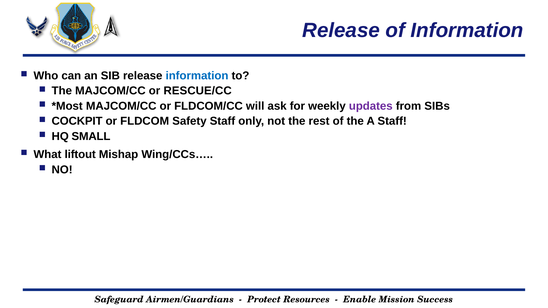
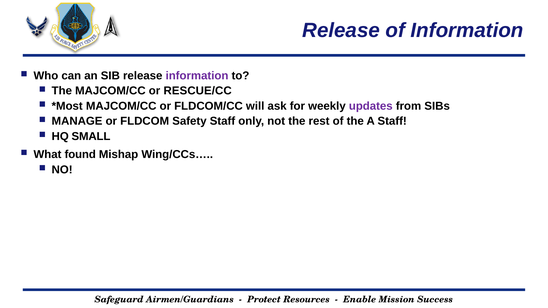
information colour: blue -> purple (197, 76)
COCKPIT: COCKPIT -> MANAGE (77, 121)
liftout: liftout -> found (80, 155)
